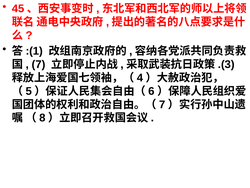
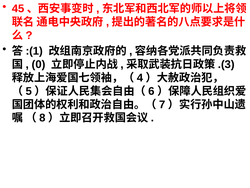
7: 7 -> 0 (39, 64)
